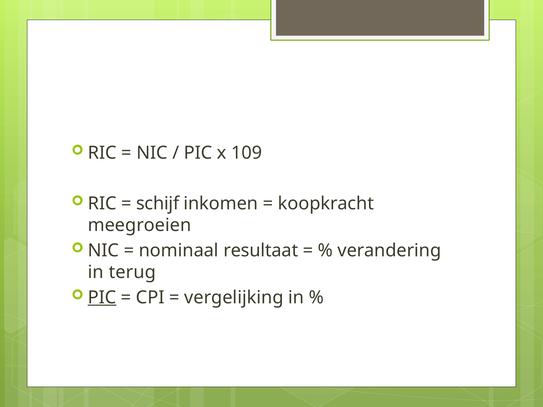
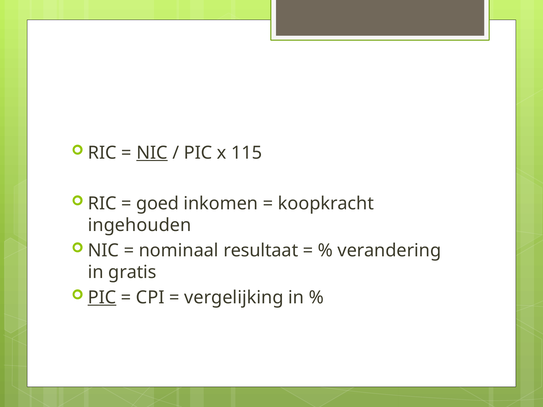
NIC underline: none -> present (152, 153)
109: 109 -> 115 (247, 153)
schijf: schijf -> goed (158, 204)
meegroeien: meegroeien -> ingehouden (140, 225)
terug: terug -> gratis (132, 272)
